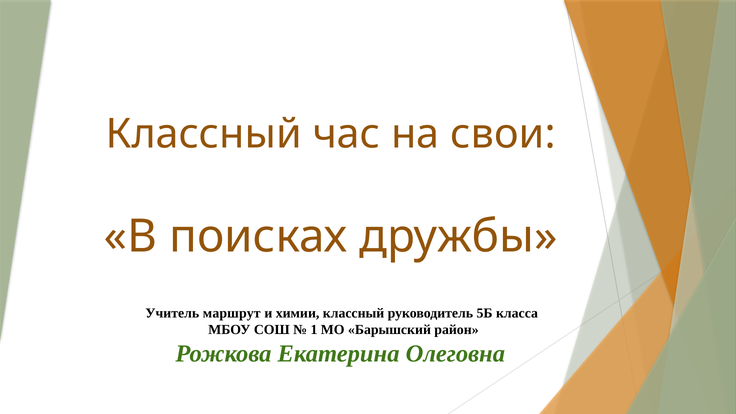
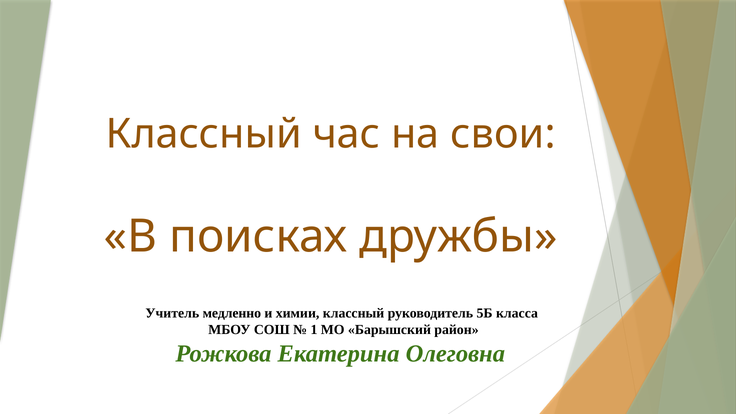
маршрут: маршрут -> медленно (232, 313)
